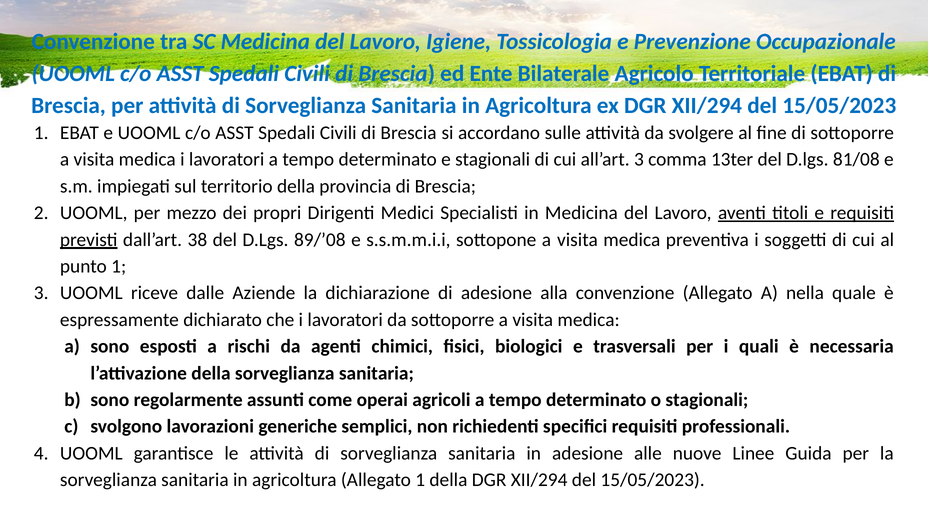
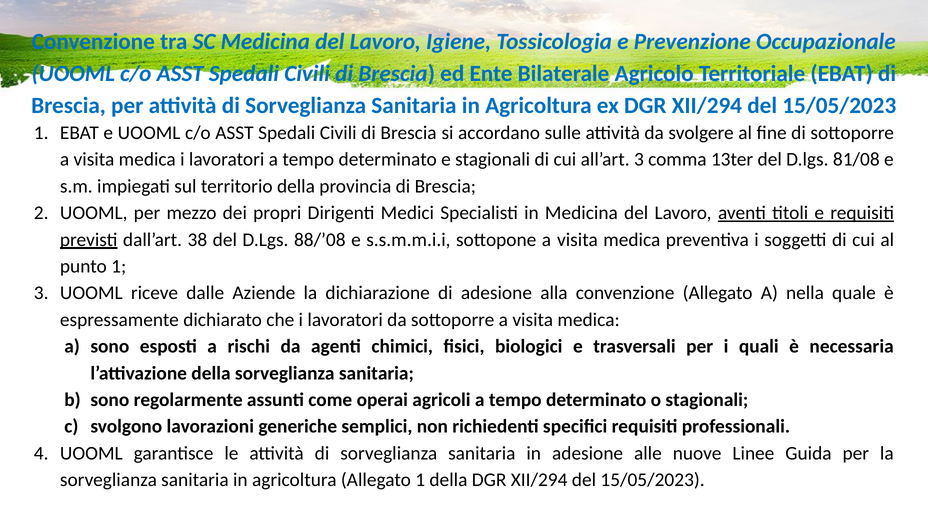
89/’08: 89/’08 -> 88/’08 (320, 240)
